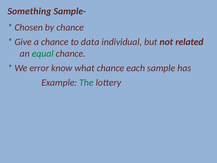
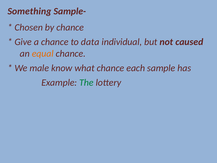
related: related -> caused (189, 42)
equal colour: green -> orange (43, 53)
error: error -> male (39, 68)
